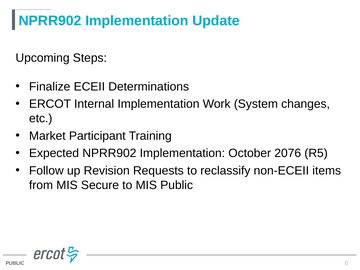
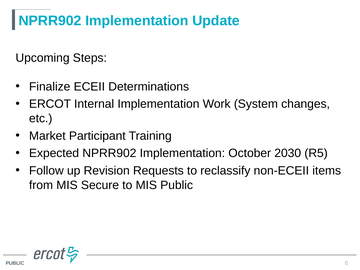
2076: 2076 -> 2030 (288, 153)
